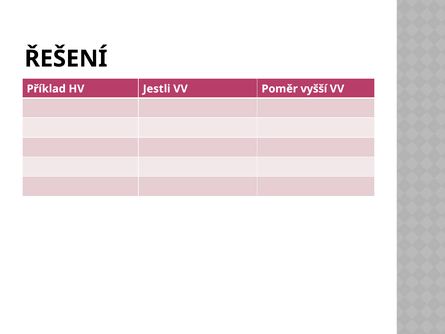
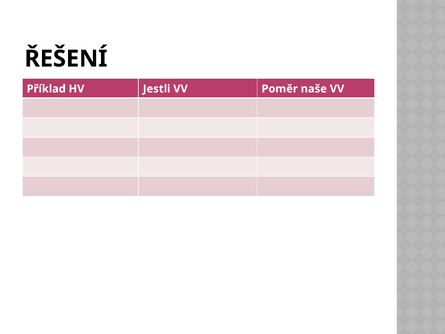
vyšší: vyšší -> naše (314, 89)
